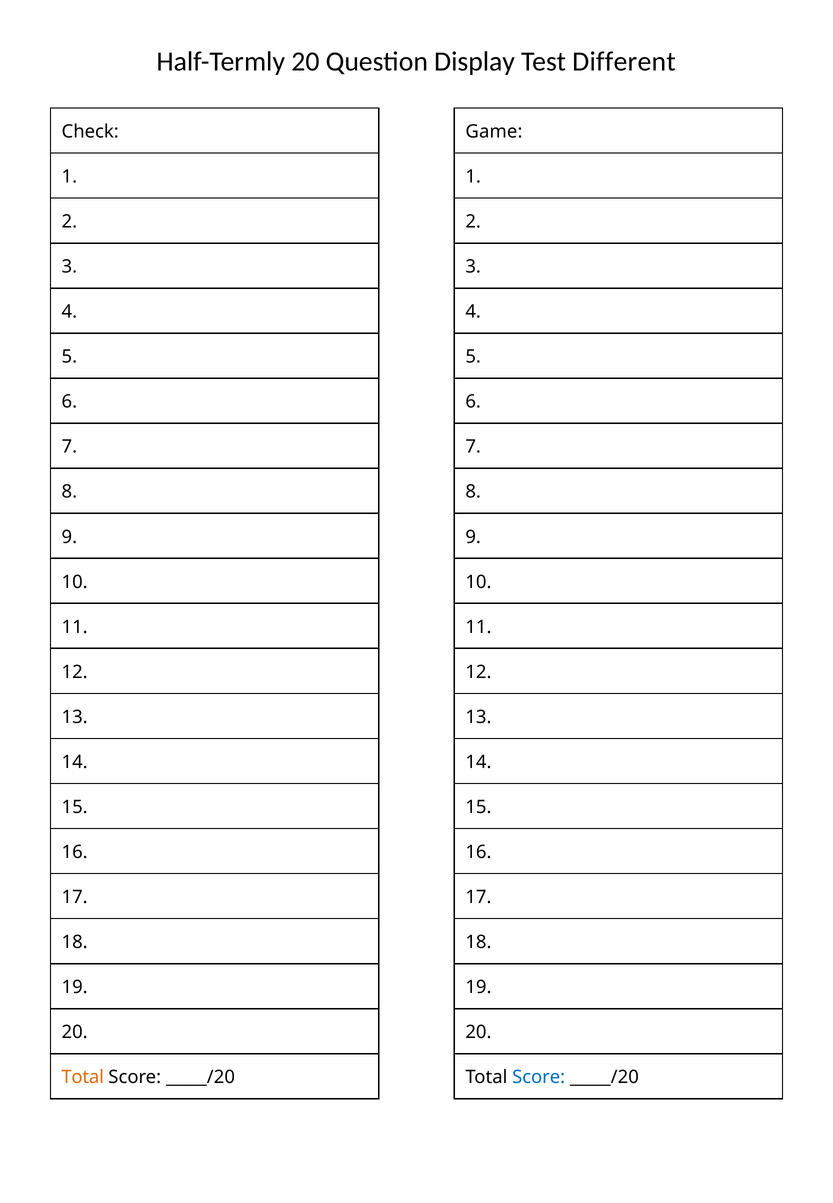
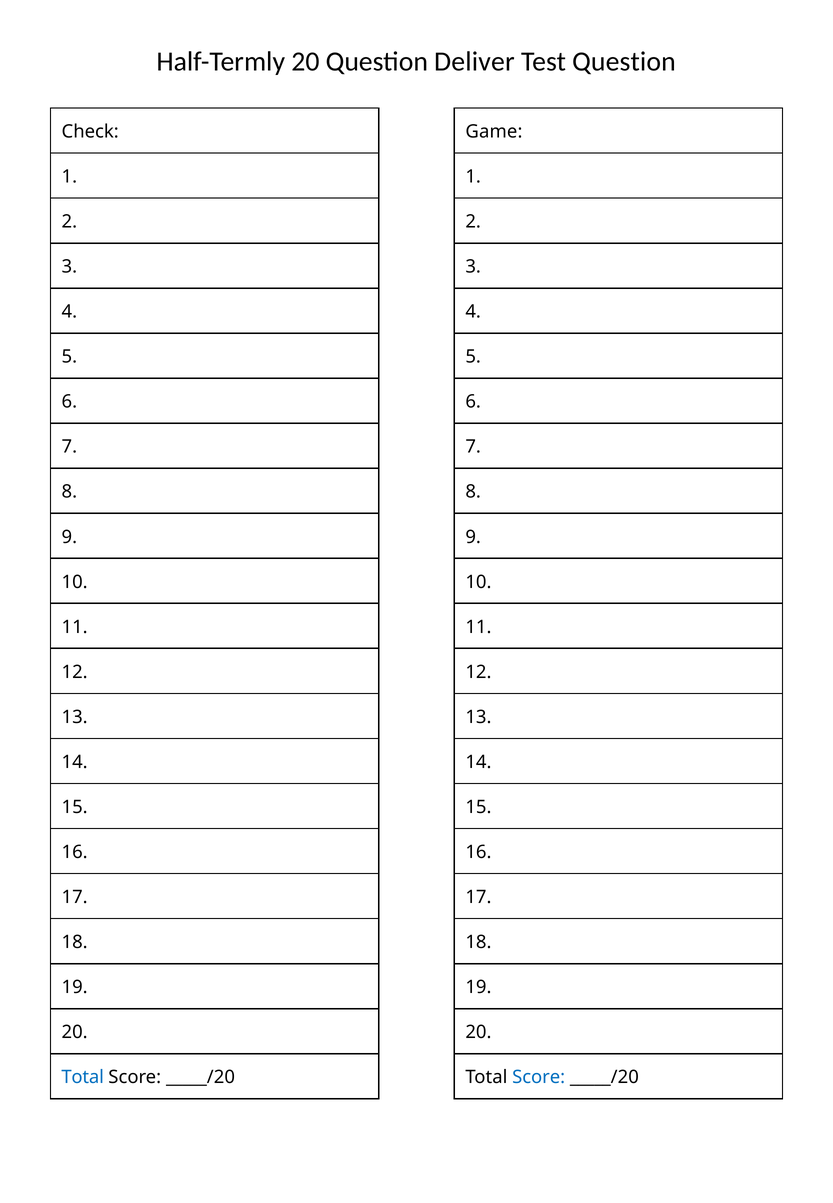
Display: Display -> Deliver (474, 62)
Test Different: Different -> Question (624, 62)
Total colour: orange -> blue (83, 1077)
